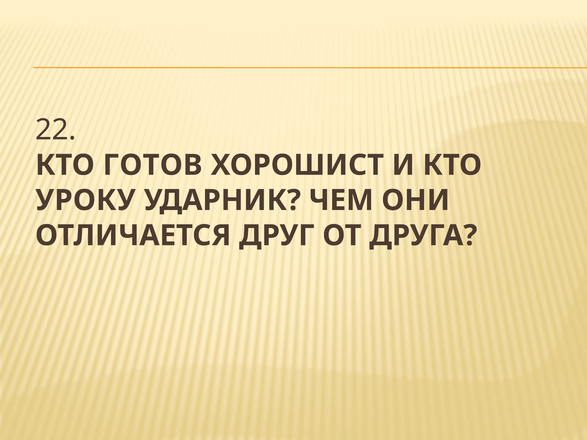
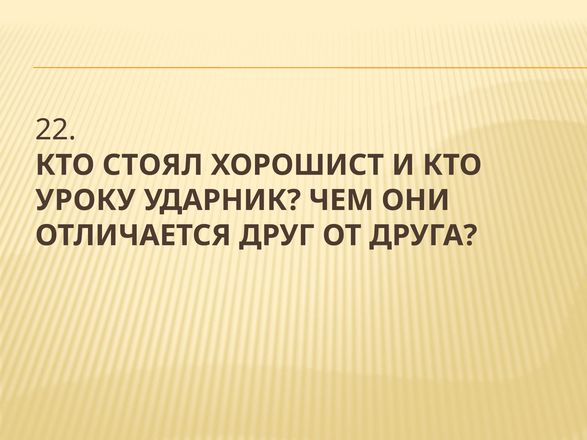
ГОТОВ: ГОТОВ -> СТОЯЛ (153, 165)
